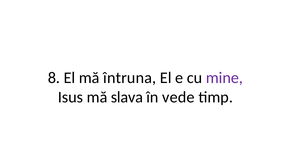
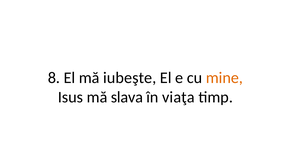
întruna: întruna -> iubeşte (130, 78)
mine colour: purple -> orange (224, 78)
vede: vede -> viaţa (178, 97)
